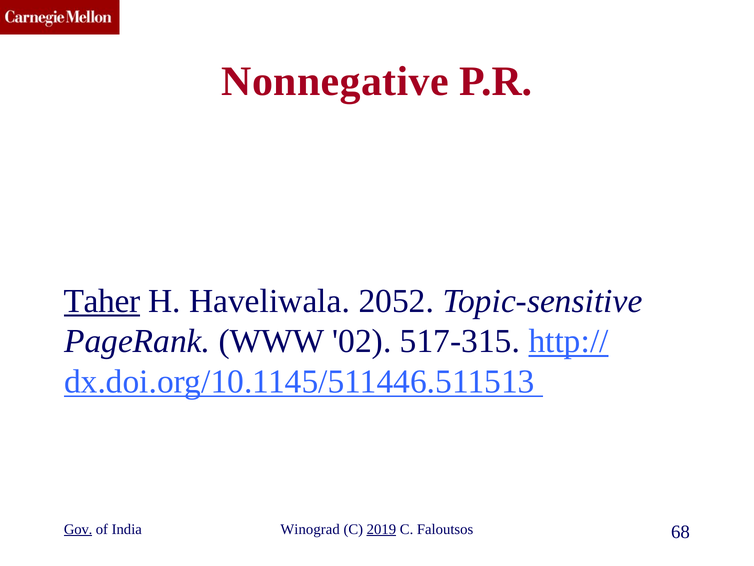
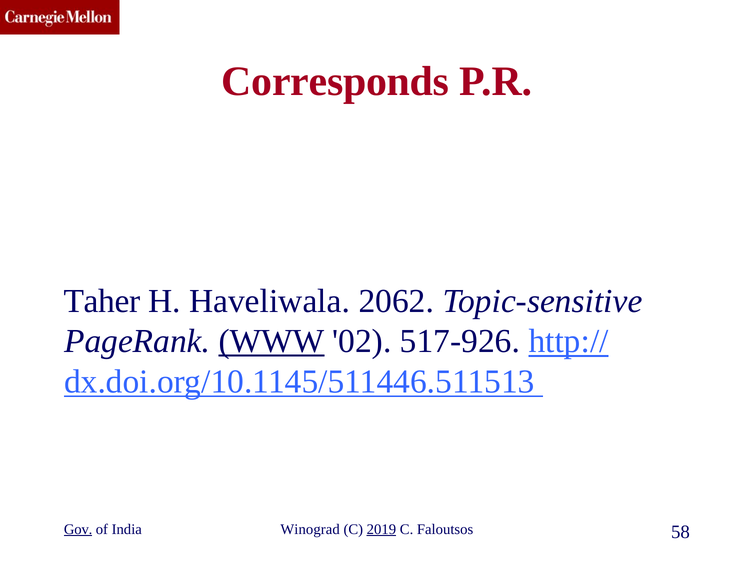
Nonnegative: Nonnegative -> Corresponds (335, 81)
Taher underline: present -> none (102, 301)
2052: 2052 -> 2062 (396, 301)
WWW underline: none -> present (272, 341)
517-315: 517-315 -> 517-926 (460, 341)
68: 68 -> 58 (680, 532)
